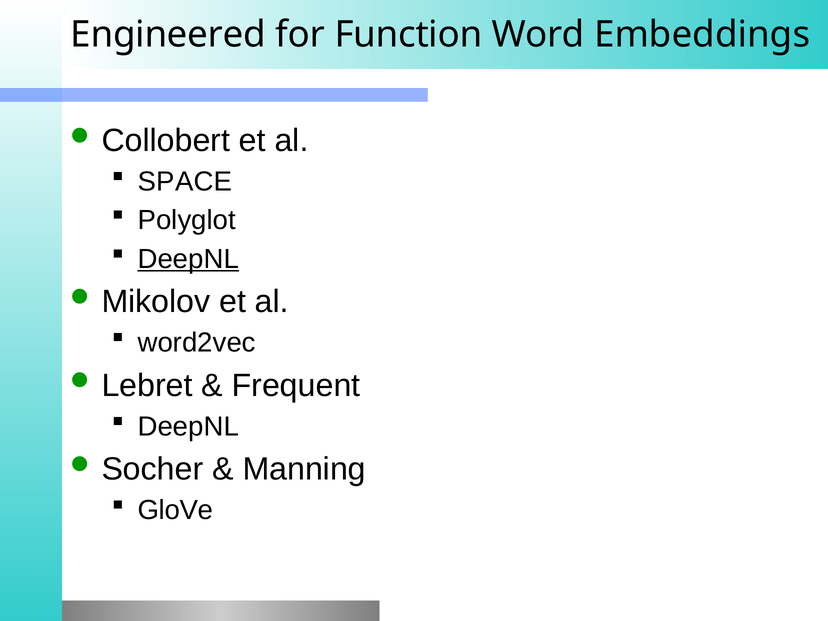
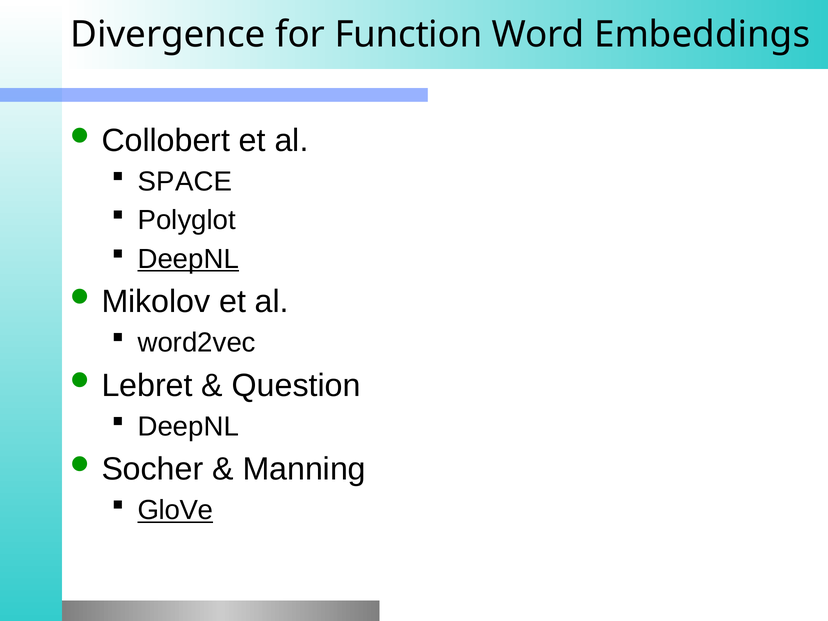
Engineered: Engineered -> Divergence (168, 35)
Frequent: Frequent -> Question (296, 385)
GloVe underline: none -> present (175, 510)
